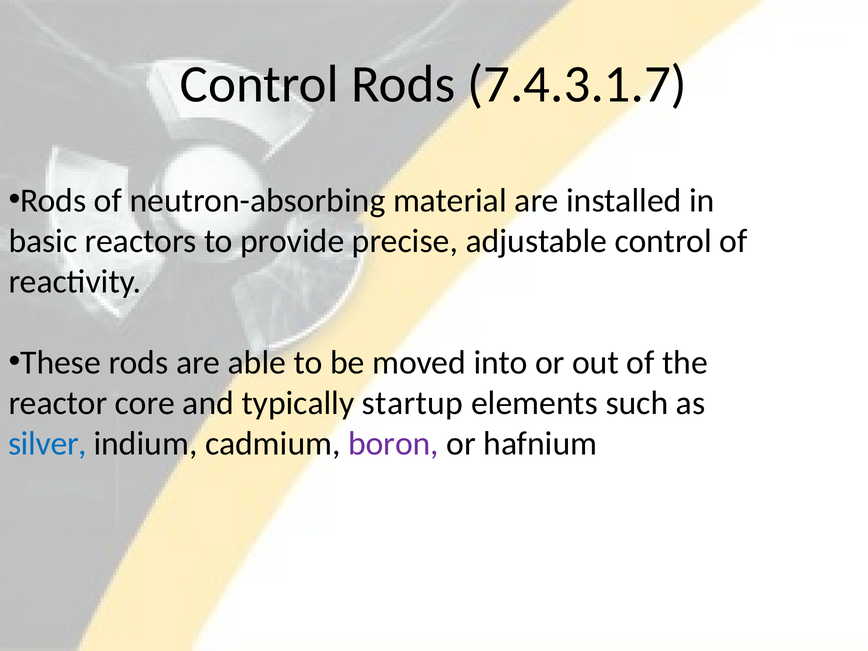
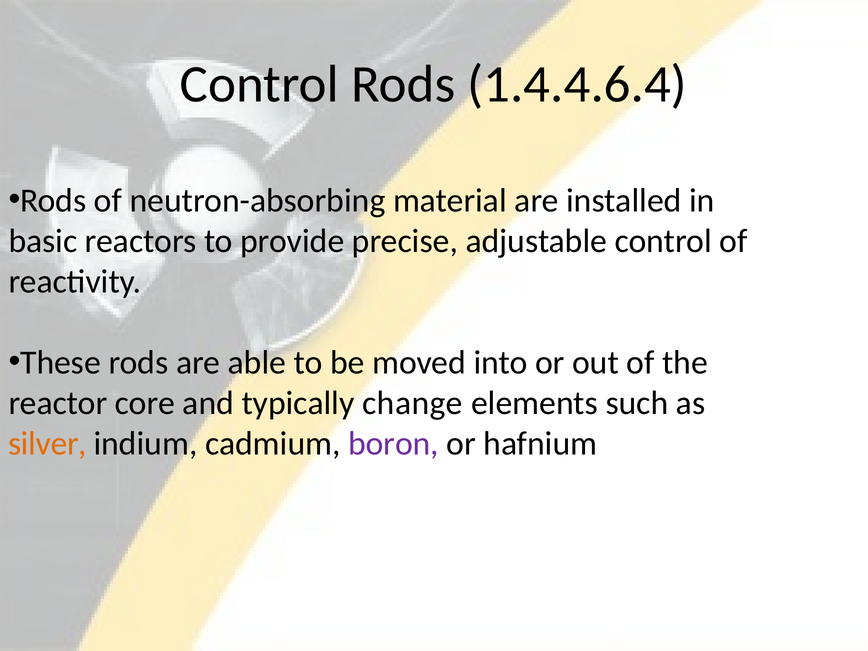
7.4.3.1.7: 7.4.3.1.7 -> 1.4.4.6.4 (577, 84)
startup: startup -> change (413, 403)
silver colour: blue -> orange (47, 444)
